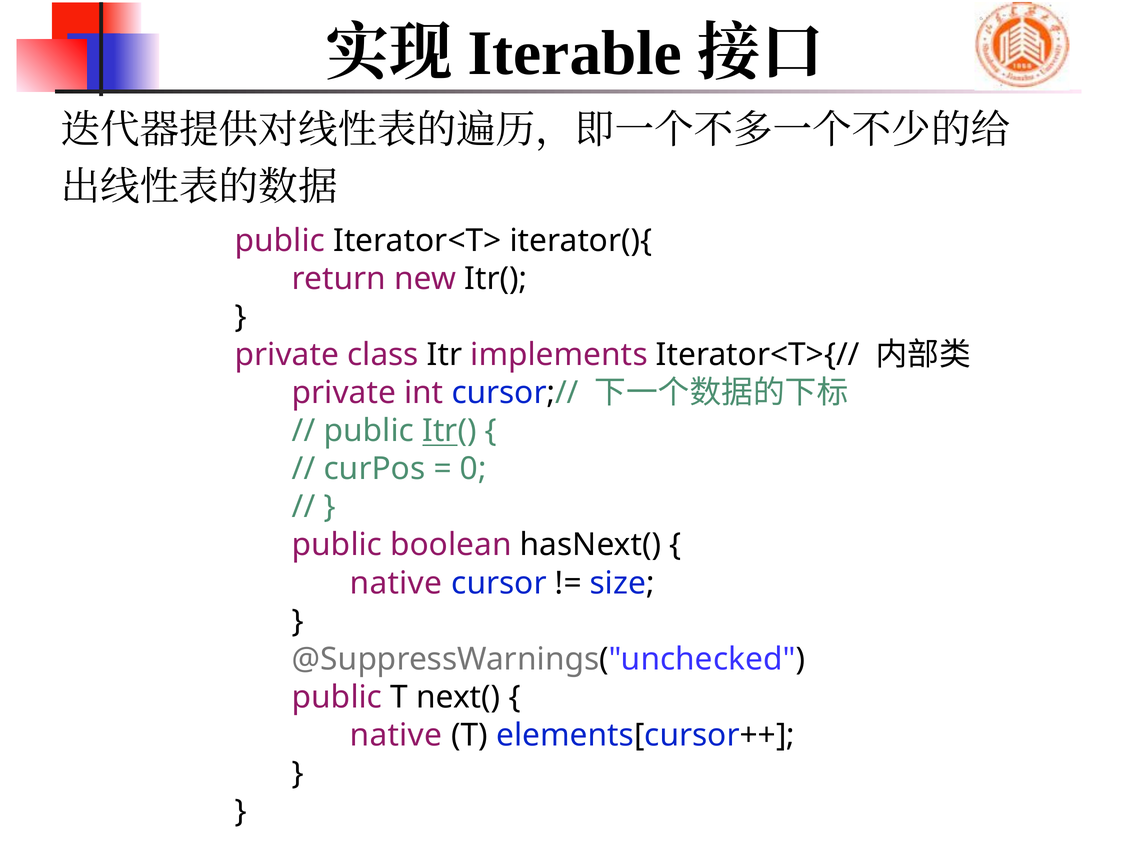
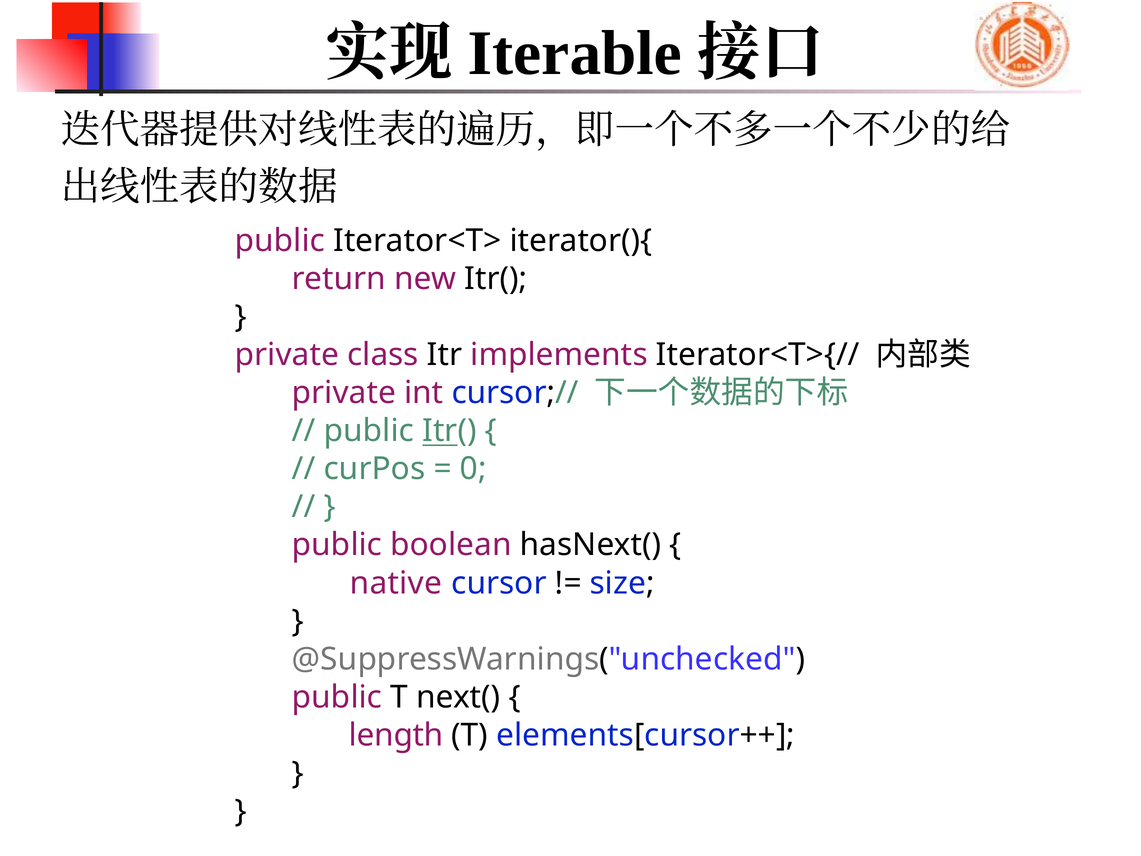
native: native -> length (396, 735)
